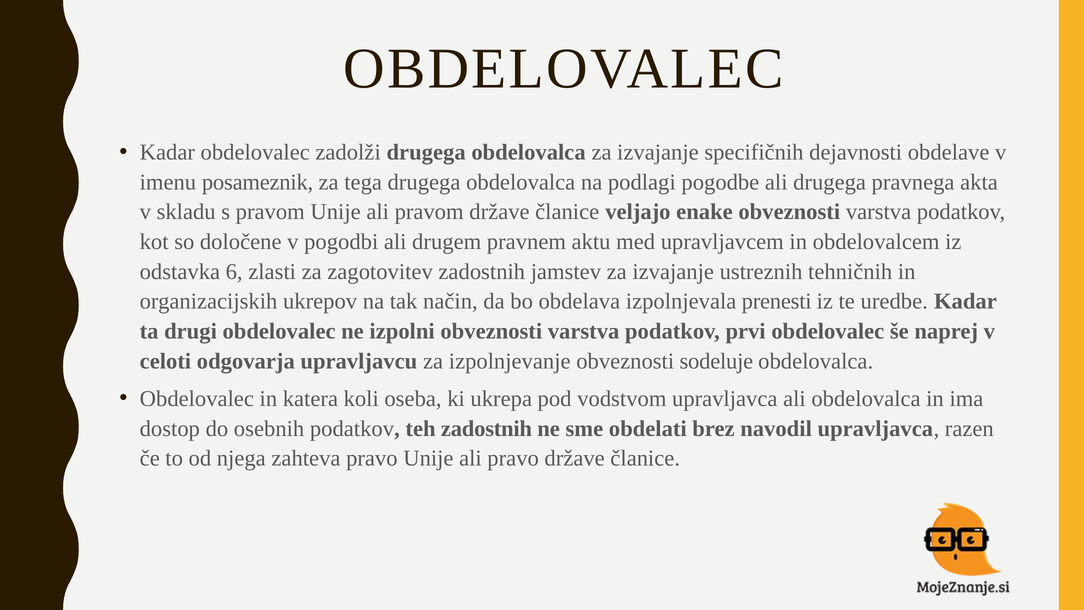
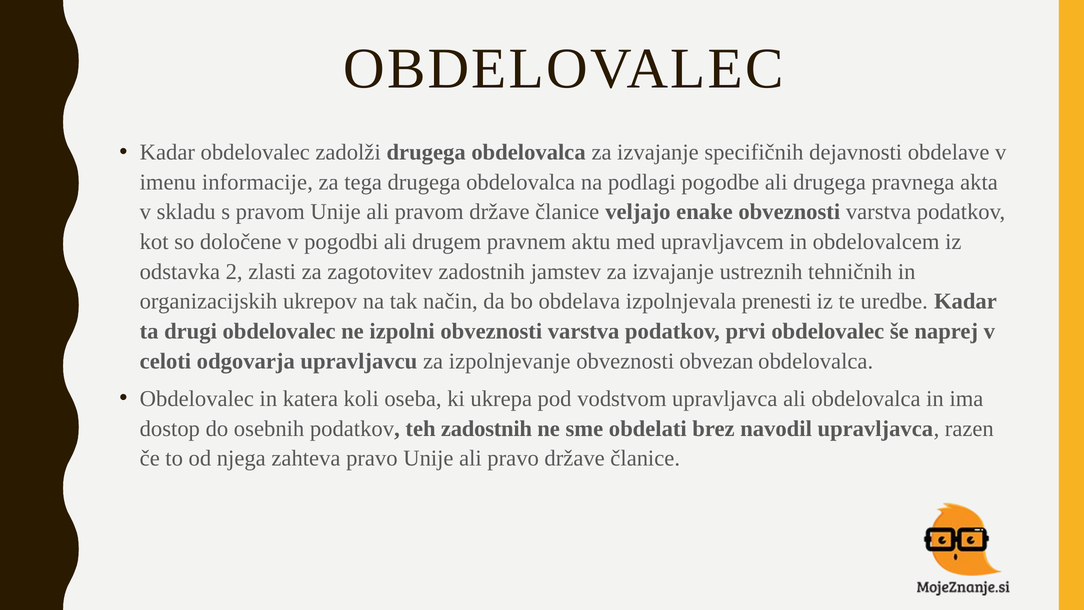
posameznik: posameznik -> informacije (257, 182)
6: 6 -> 2 (234, 272)
sodeluje: sodeluje -> obvezan (716, 361)
